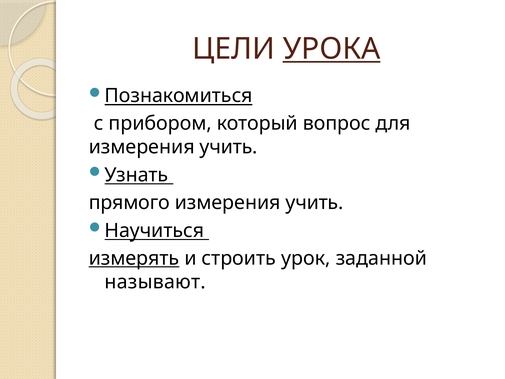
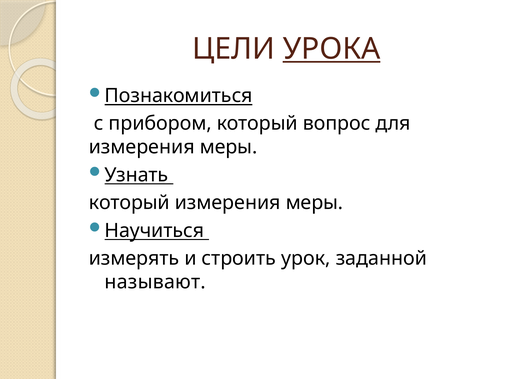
учить: учить -> меры (229, 147)
прямого: прямого -> который (129, 203)
учить: учить -> меры (314, 203)
измерять underline: present -> none (134, 258)
